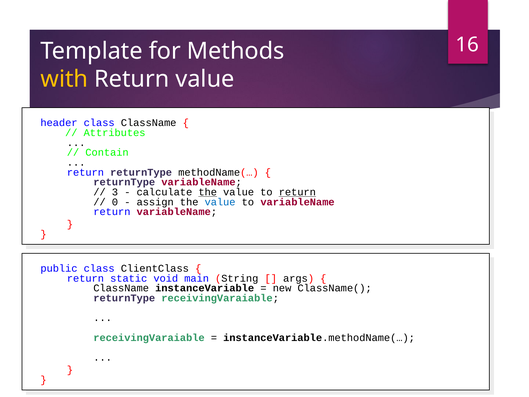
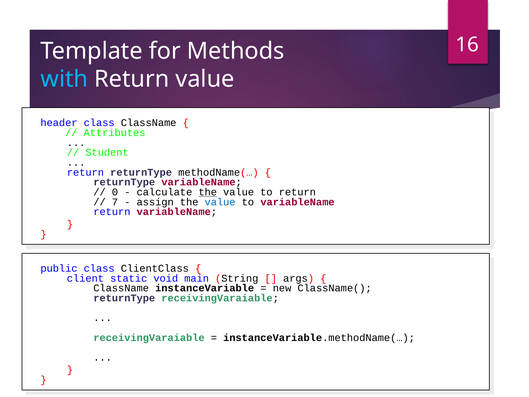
with colour: yellow -> light blue (64, 79)
Contain: Contain -> Student (107, 152)
3: 3 -> 0 (115, 192)
return underline: present -> none (297, 192)
0: 0 -> 7 (115, 202)
return: return -> client (85, 278)
